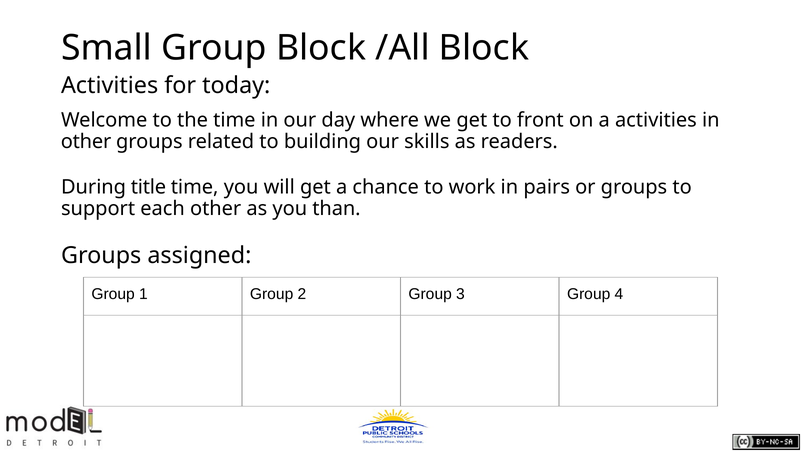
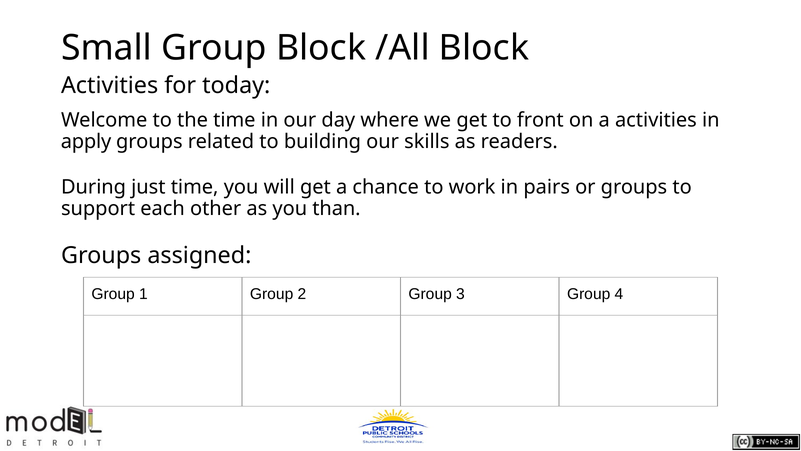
other: other -> apply (86, 142)
title: title -> just (148, 187)
